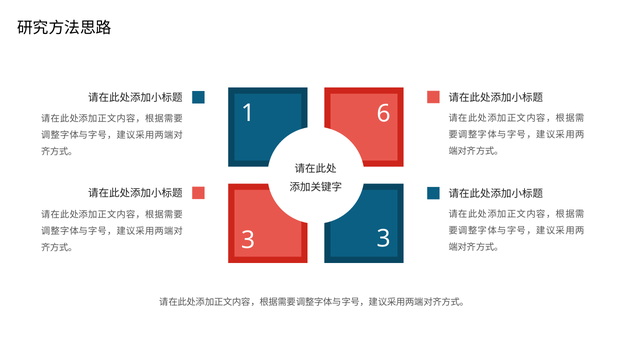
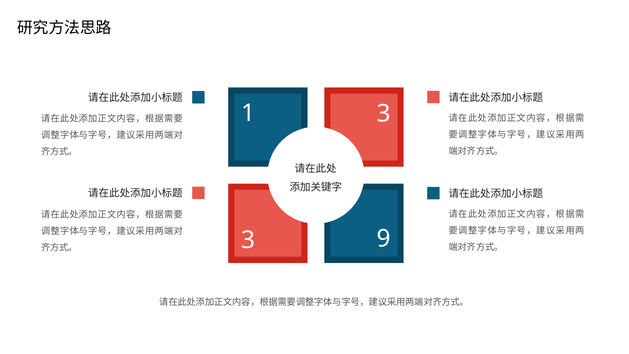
1 6: 6 -> 3 (384, 113)
3 3: 3 -> 9 (384, 239)
